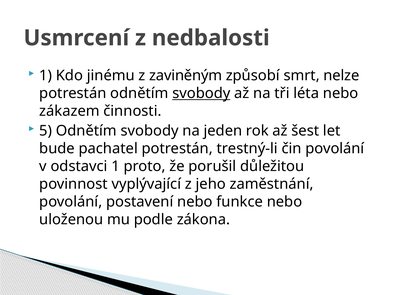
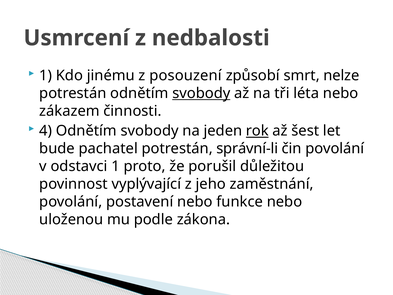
zaviněným: zaviněným -> posouzení (186, 75)
5: 5 -> 4 (46, 131)
rok underline: none -> present (257, 131)
trestný-li: trestný-li -> správní-li (247, 148)
